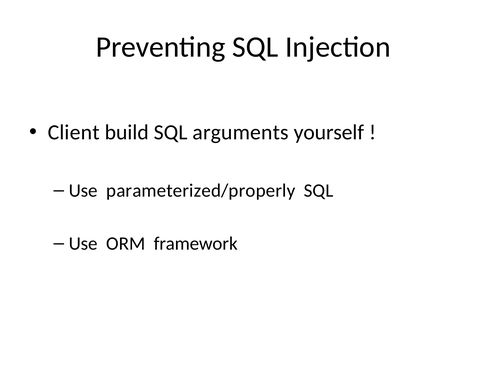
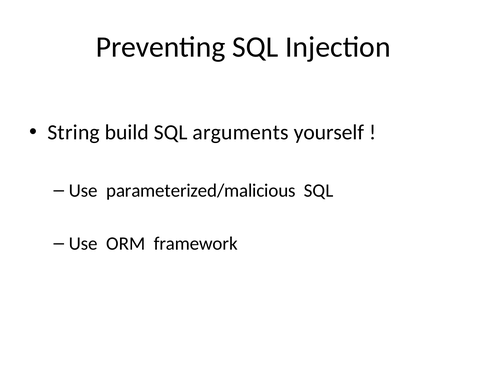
Client: Client -> String (74, 132)
parameterized/properly: parameterized/properly -> parameterized/malicious (201, 191)
